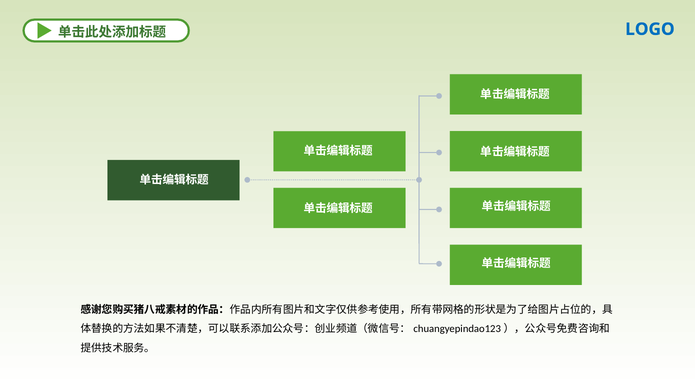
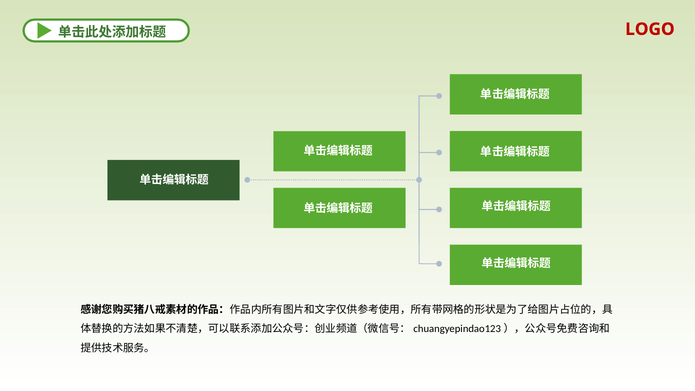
LOGO colour: blue -> red (650, 29)
